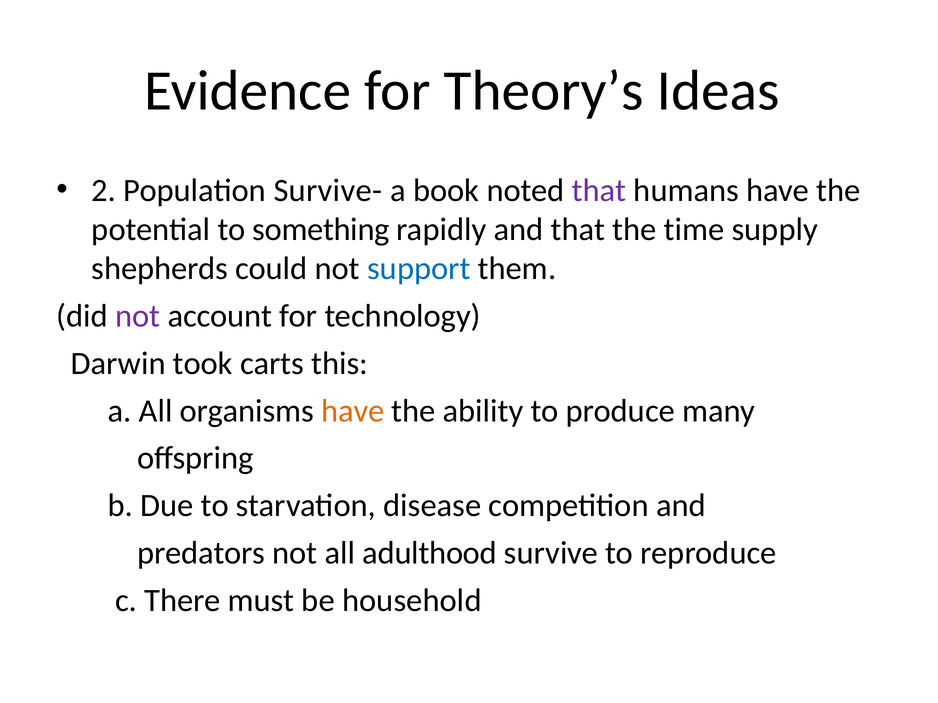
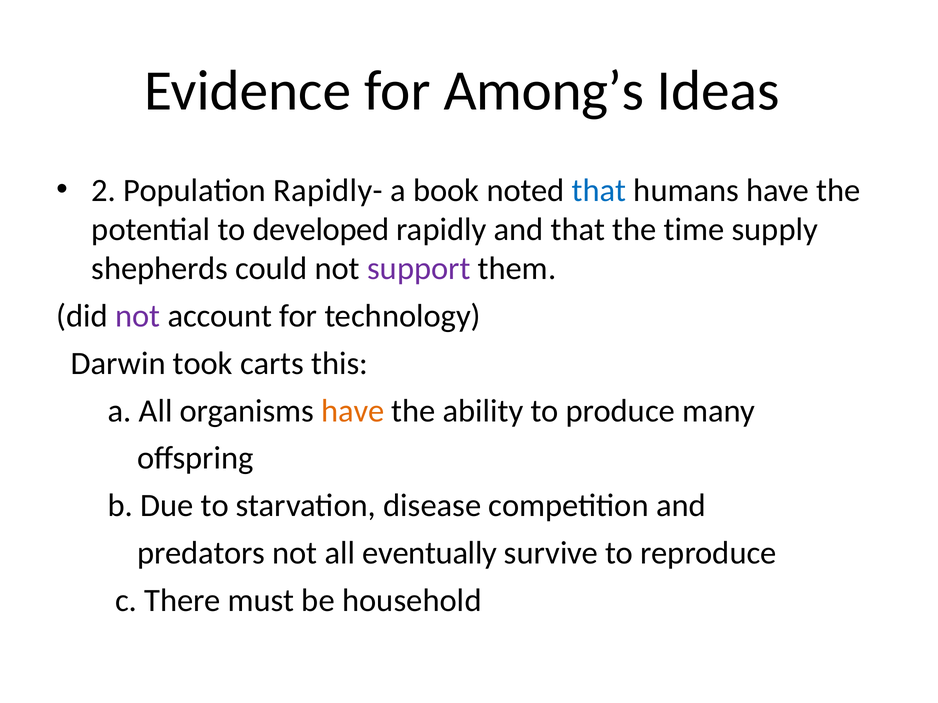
Theory’s: Theory’s -> Among’s (544, 91)
Survive-: Survive- -> Rapidly- (328, 191)
that colour: purple -> blue (599, 191)
something: something -> developed (321, 230)
support colour: blue -> purple (419, 269)
adulthood: adulthood -> eventually (430, 553)
